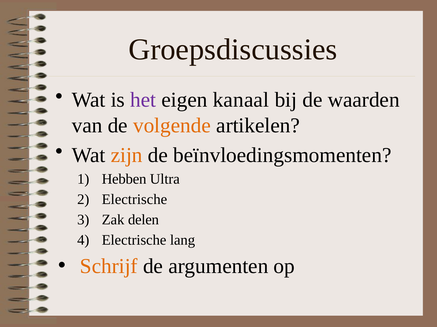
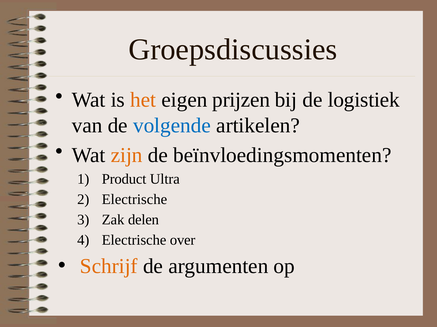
het colour: purple -> orange (143, 100)
kanaal: kanaal -> prijzen (241, 100)
waarden: waarden -> logistiek (364, 100)
volgende colour: orange -> blue (172, 126)
Hebben: Hebben -> Product (124, 179)
lang: lang -> over (183, 241)
